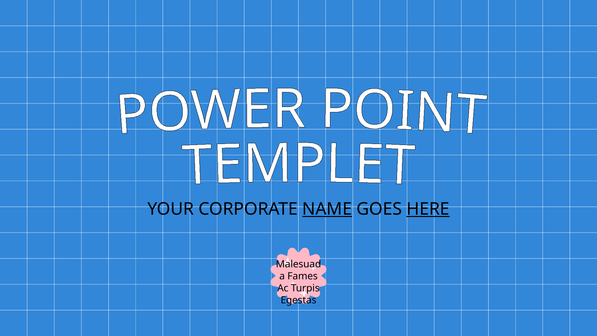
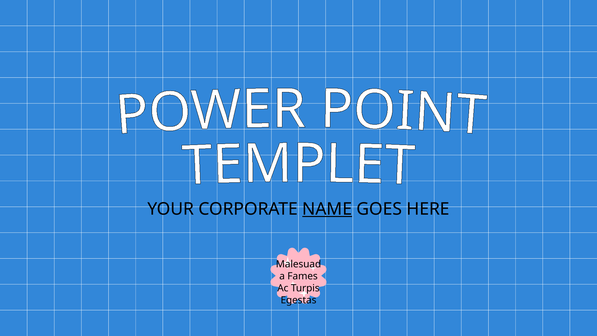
HERE underline: present -> none (428, 209)
